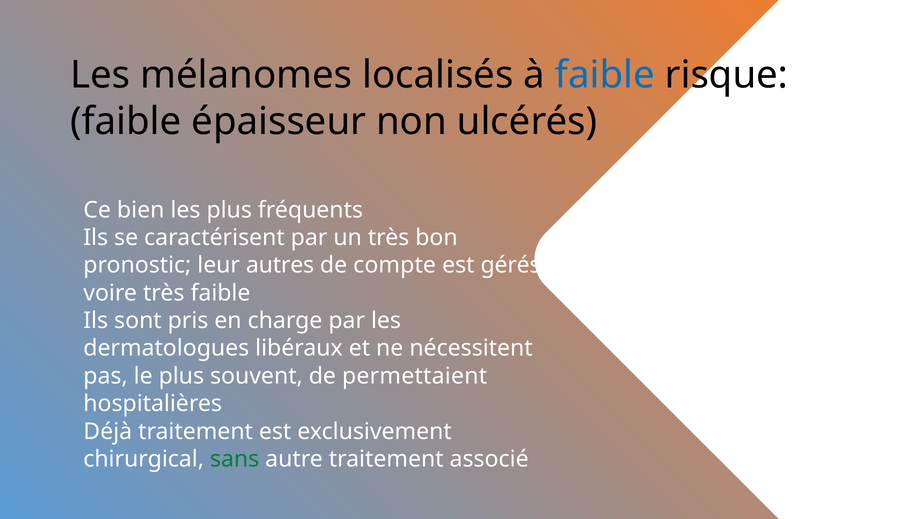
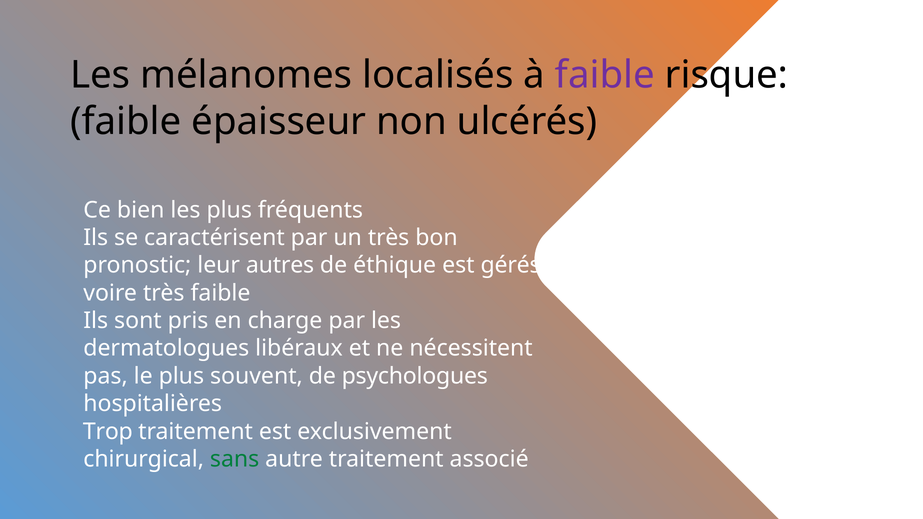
faible colour: blue -> purple (605, 75)
compte: compte -> éthique (395, 265)
permettaient: permettaient -> psychologues (415, 376)
Déjà: Déjà -> Trop (108, 432)
